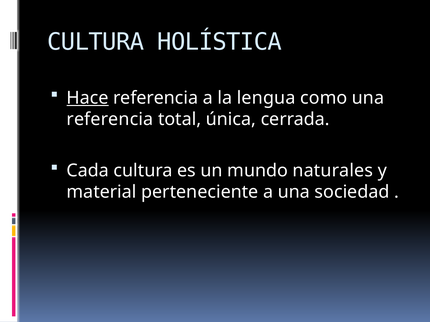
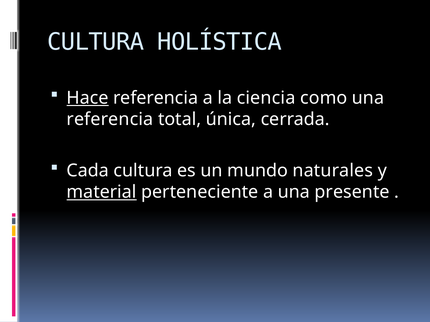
lengua: lengua -> ciencia (266, 98)
material underline: none -> present (102, 192)
sociedad: sociedad -> presente (352, 192)
